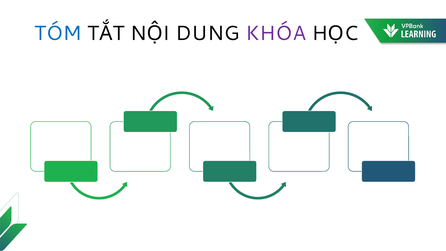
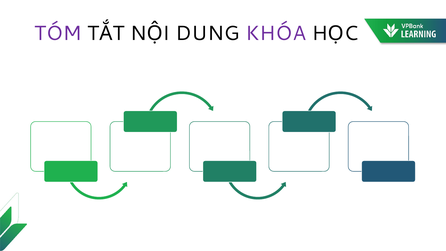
TÓM colour: blue -> purple (58, 34)
